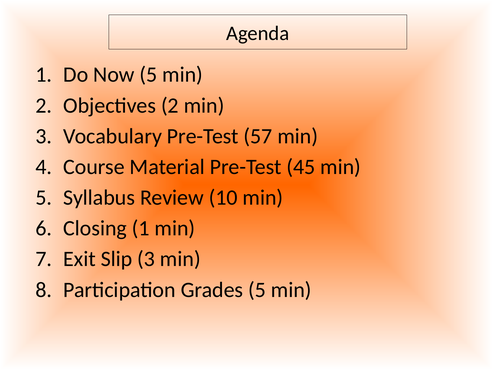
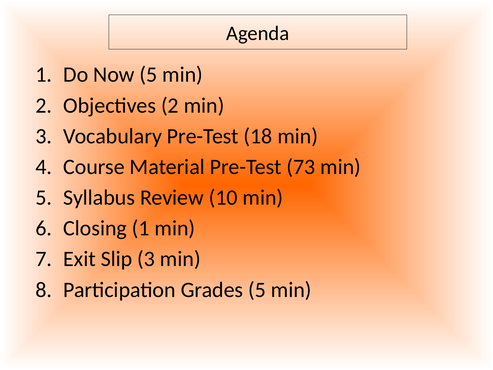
57: 57 -> 18 (258, 136)
45: 45 -> 73 (301, 167)
